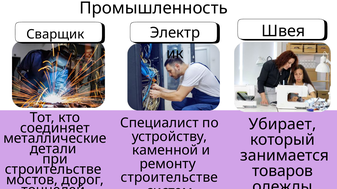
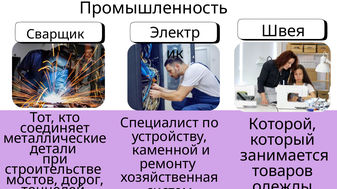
Убирает: Убирает -> Которой (283, 125)
строительстве: строительстве -> хозяйственная (169, 178)
